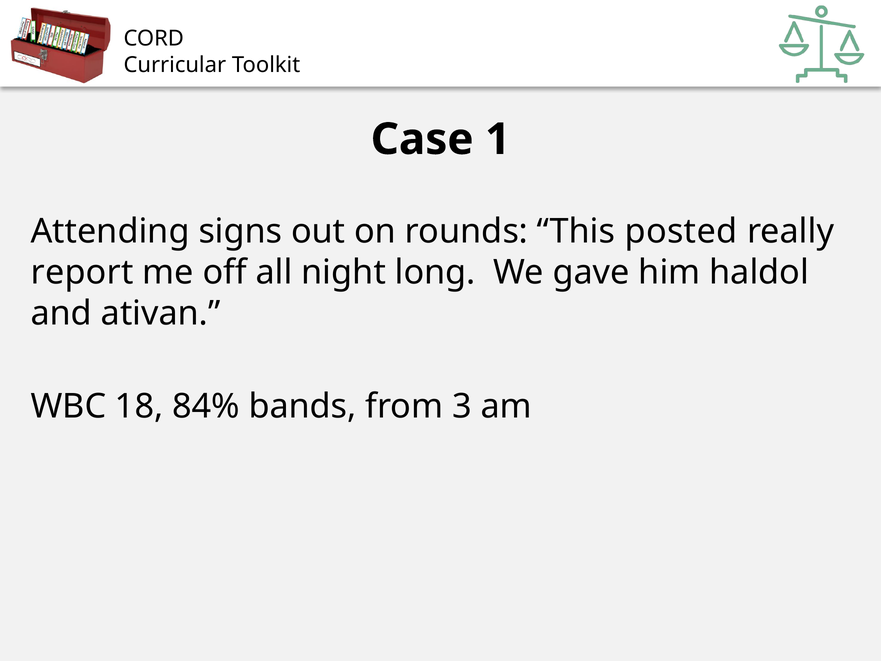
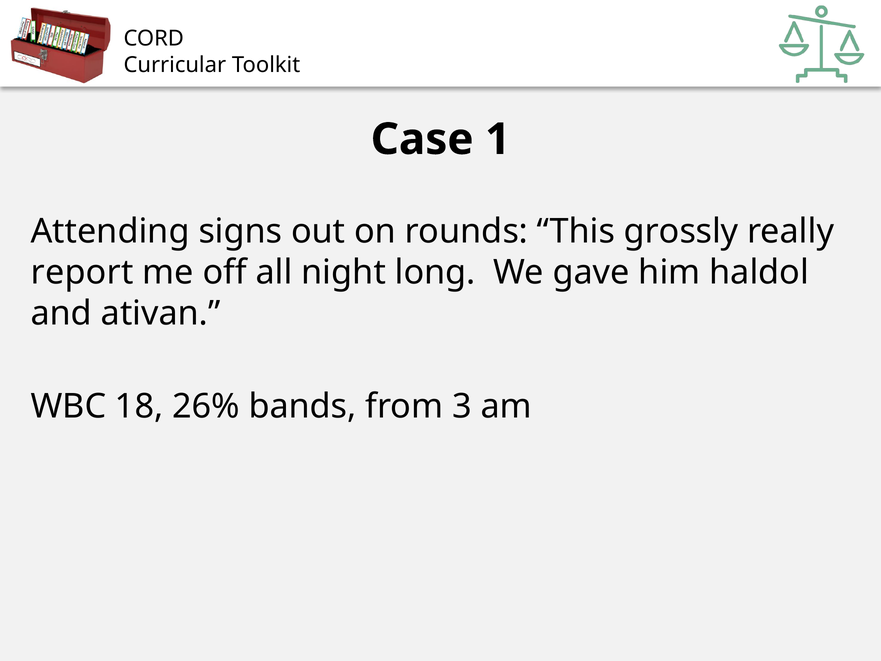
posted: posted -> grossly (681, 231)
84%: 84% -> 26% (206, 406)
